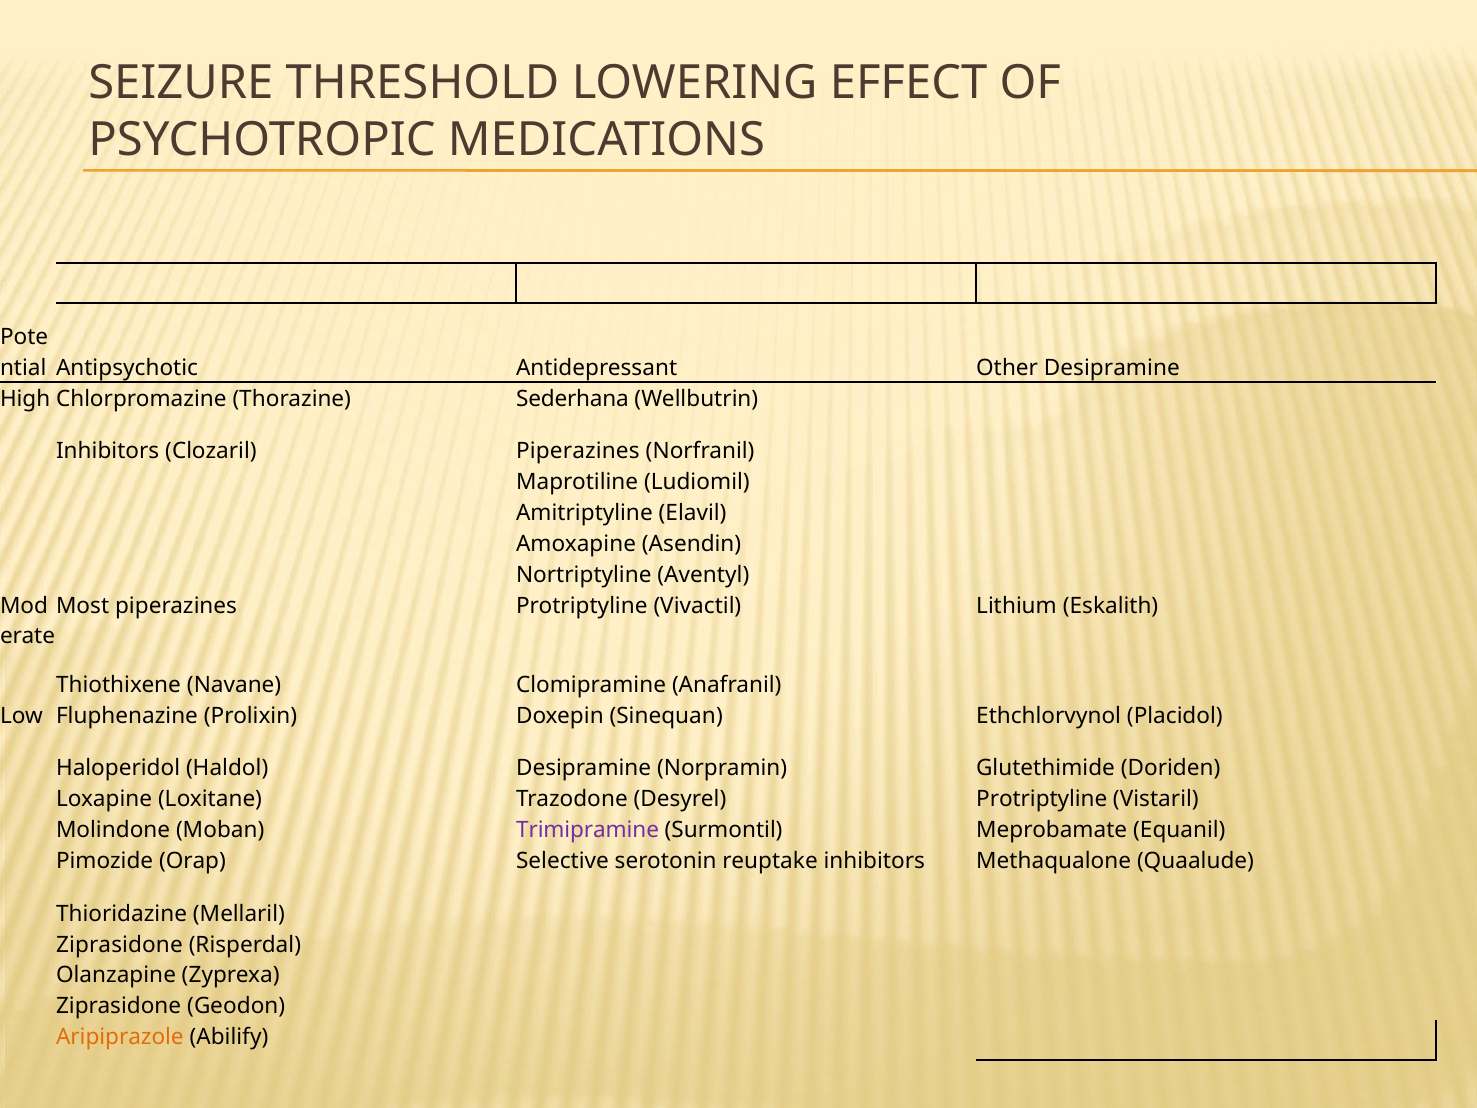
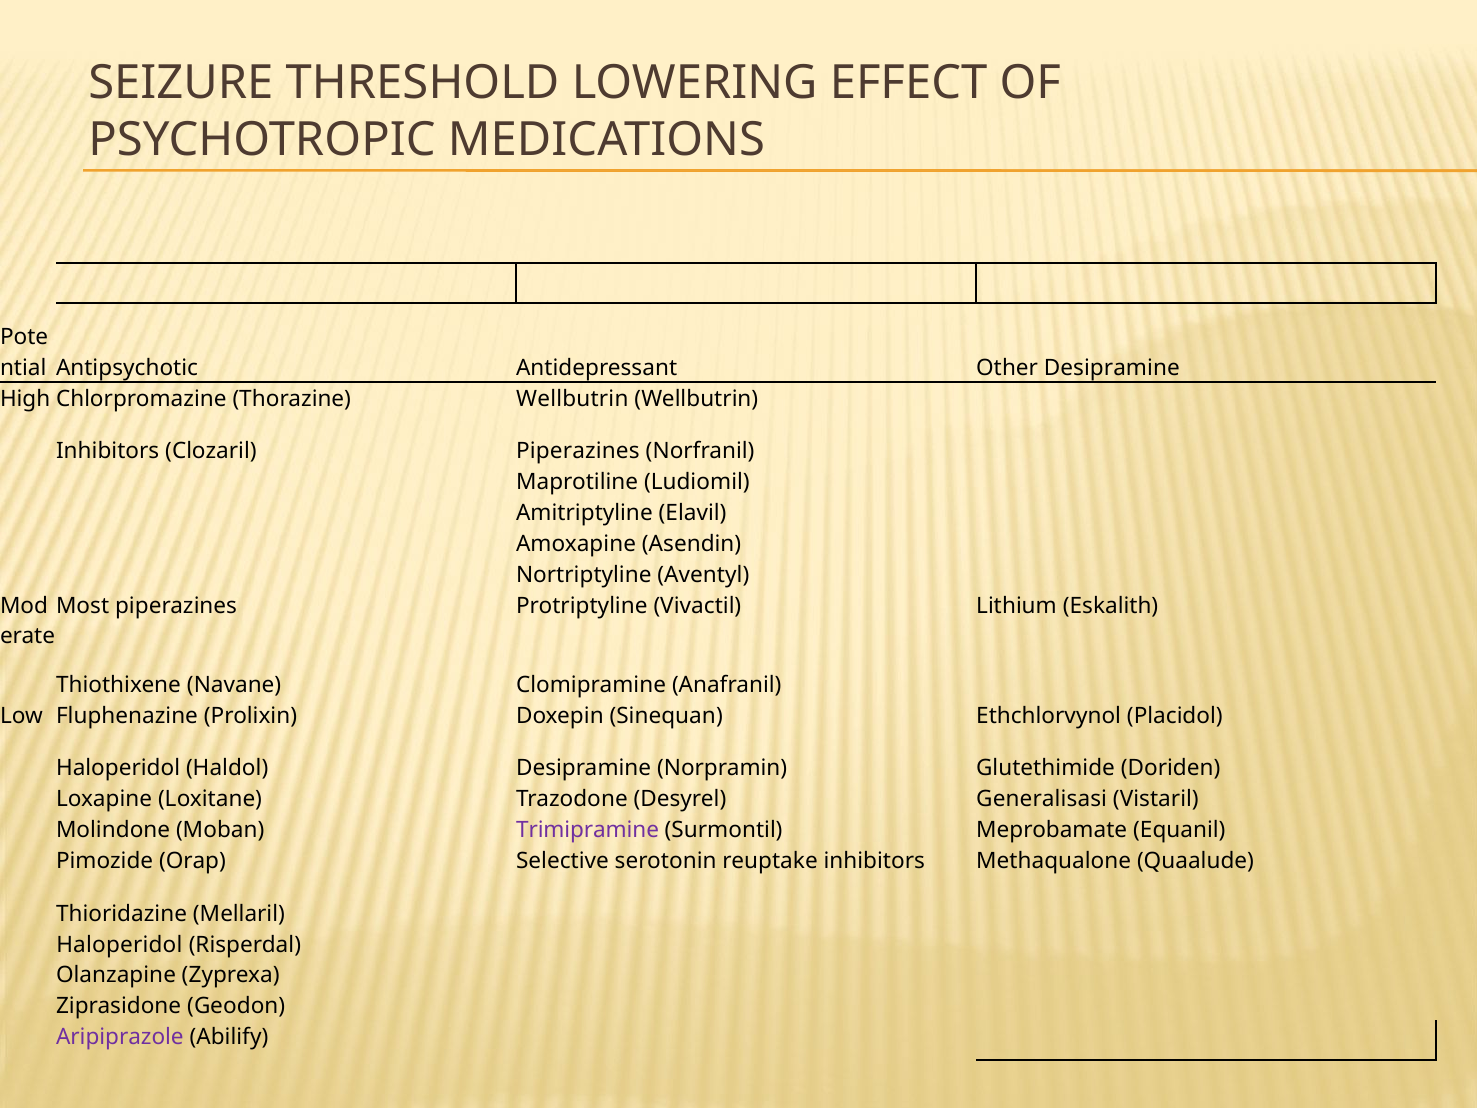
Thorazine Sederhana: Sederhana -> Wellbutrin (572, 399)
Desyrel Protriptyline: Protriptyline -> Generalisasi (1042, 799)
Ziprasidone: Ziprasidone -> Haloperidol (119, 944)
Aripiprazole colour: orange -> purple (120, 1037)
